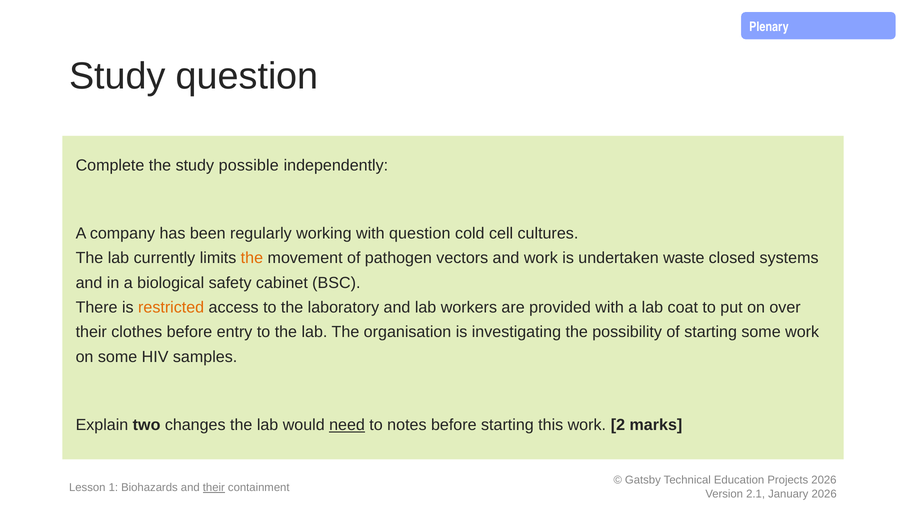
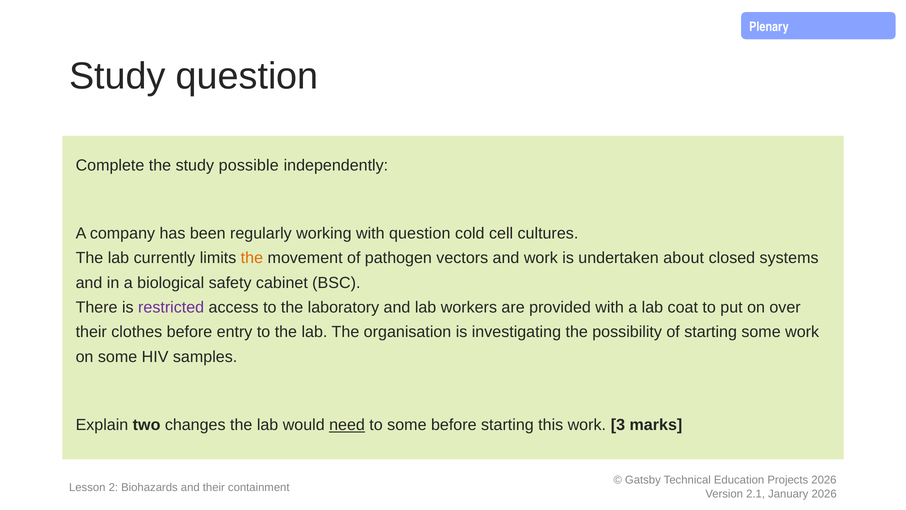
waste: waste -> about (684, 258)
restricted colour: orange -> purple (171, 307)
to notes: notes -> some (407, 425)
2: 2 -> 3 (618, 425)
1: 1 -> 2 (113, 487)
their underline: present -> none (214, 487)
